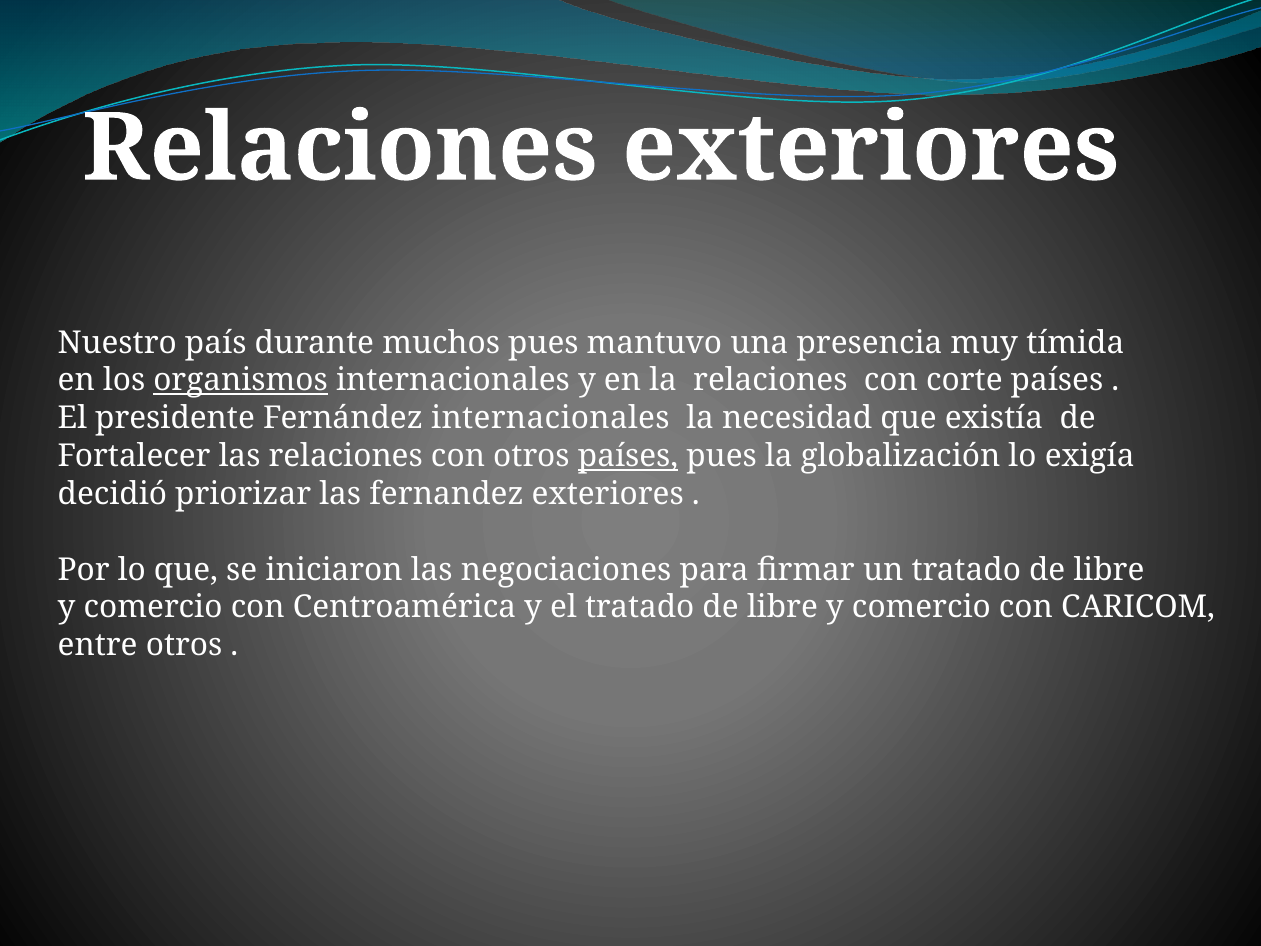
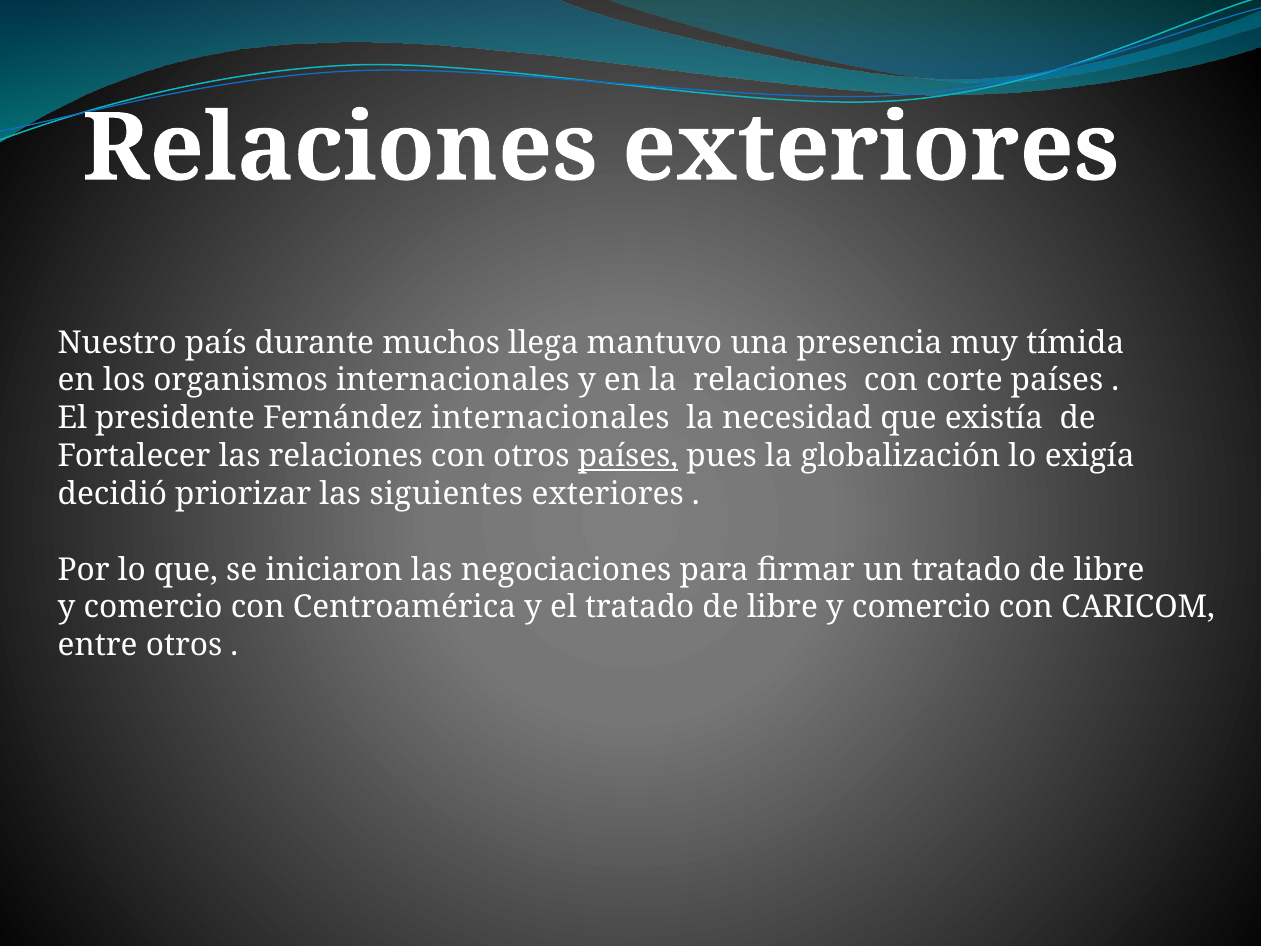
muchos pues: pues -> llega (543, 343)
organismos underline: present -> none (241, 380)
fernandez: fernandez -> siguientes (446, 494)
